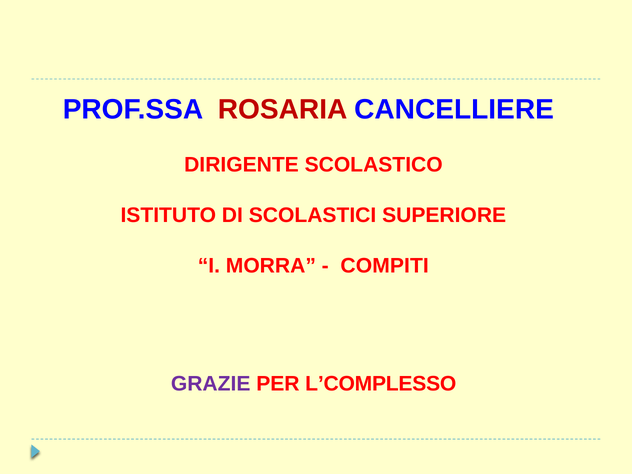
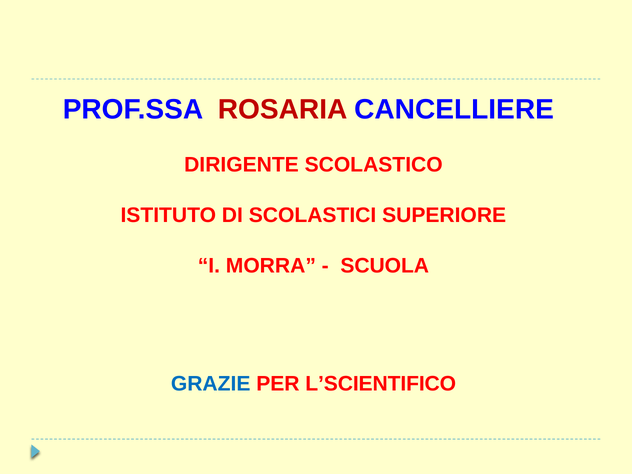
COMPITI: COMPITI -> SCUOLA (385, 266)
GRAZIE colour: purple -> blue (211, 384)
L’COMPLESSO: L’COMPLESSO -> L’SCIENTIFICO (381, 384)
